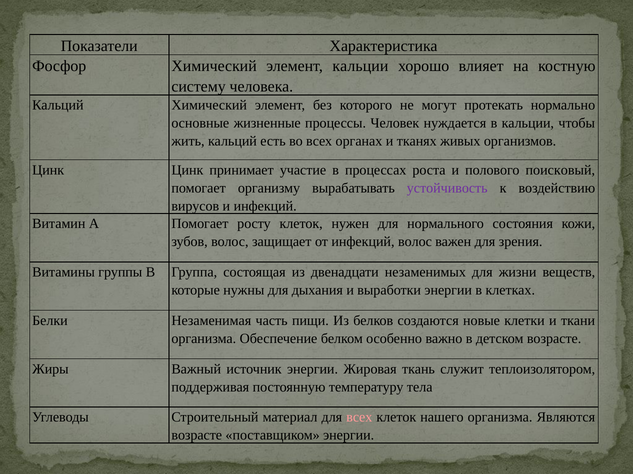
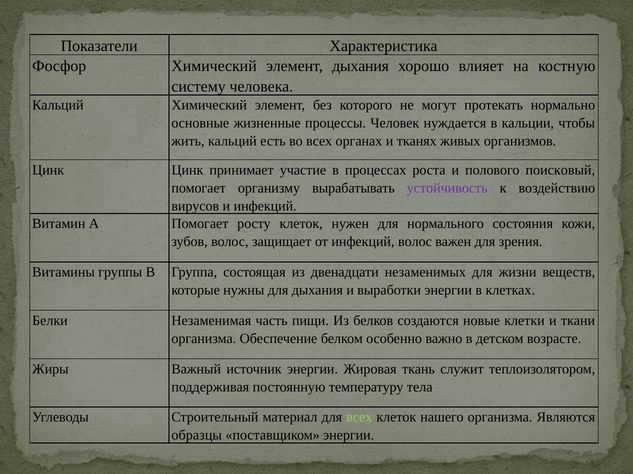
элемент кальции: кальции -> дыхания (361, 66)
всех colour: pink -> light green (359, 418)
возрасте: возрасте -> образцы (197, 436)
